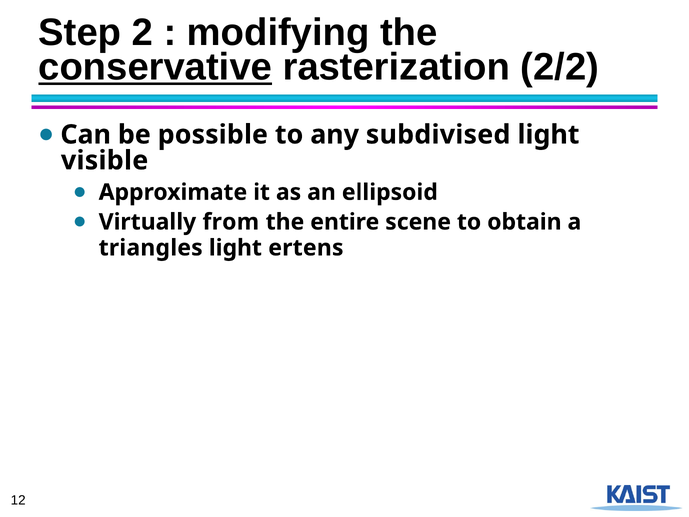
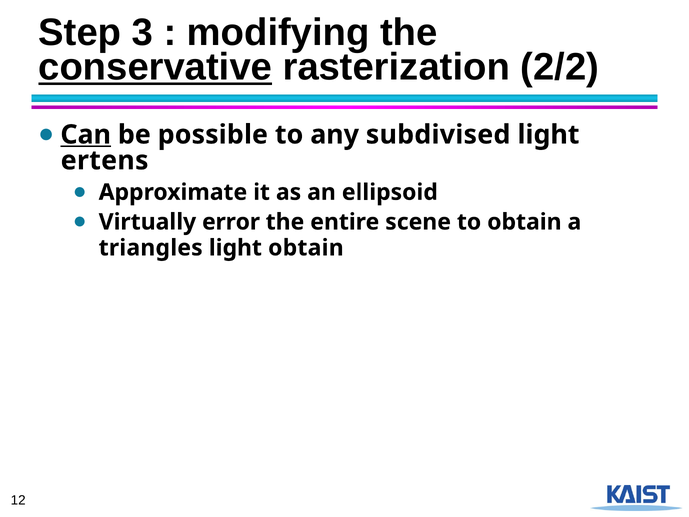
2: 2 -> 3 (142, 33)
Can underline: none -> present (86, 135)
visible: visible -> ertens (105, 160)
from: from -> error (231, 222)
light ertens: ertens -> obtain (306, 248)
